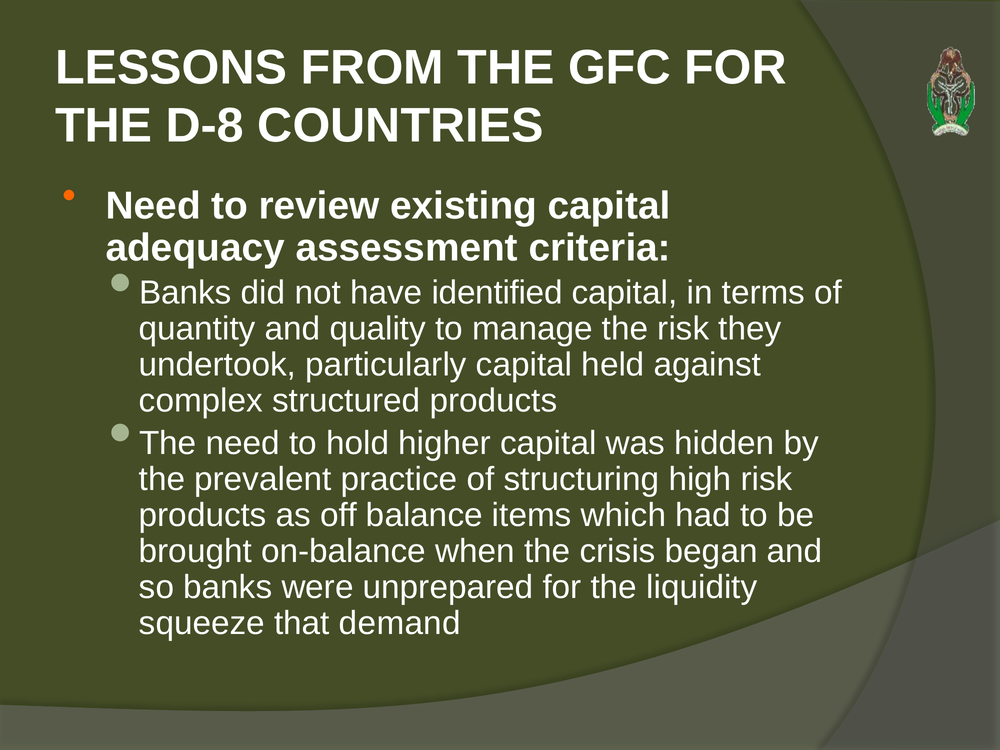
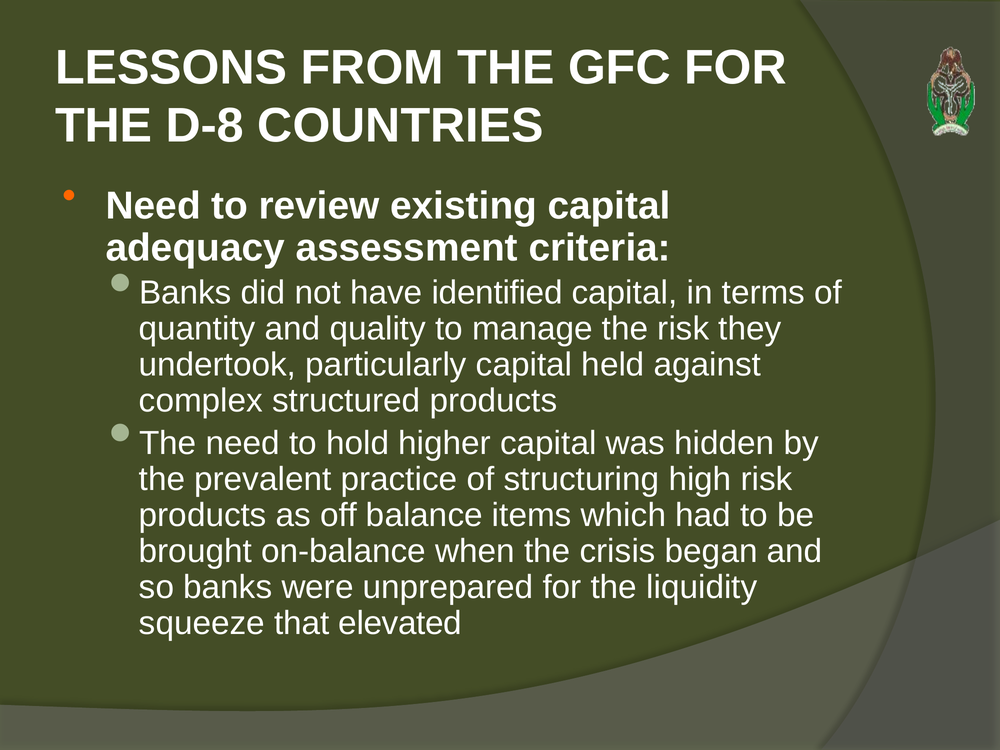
demand: demand -> elevated (400, 623)
